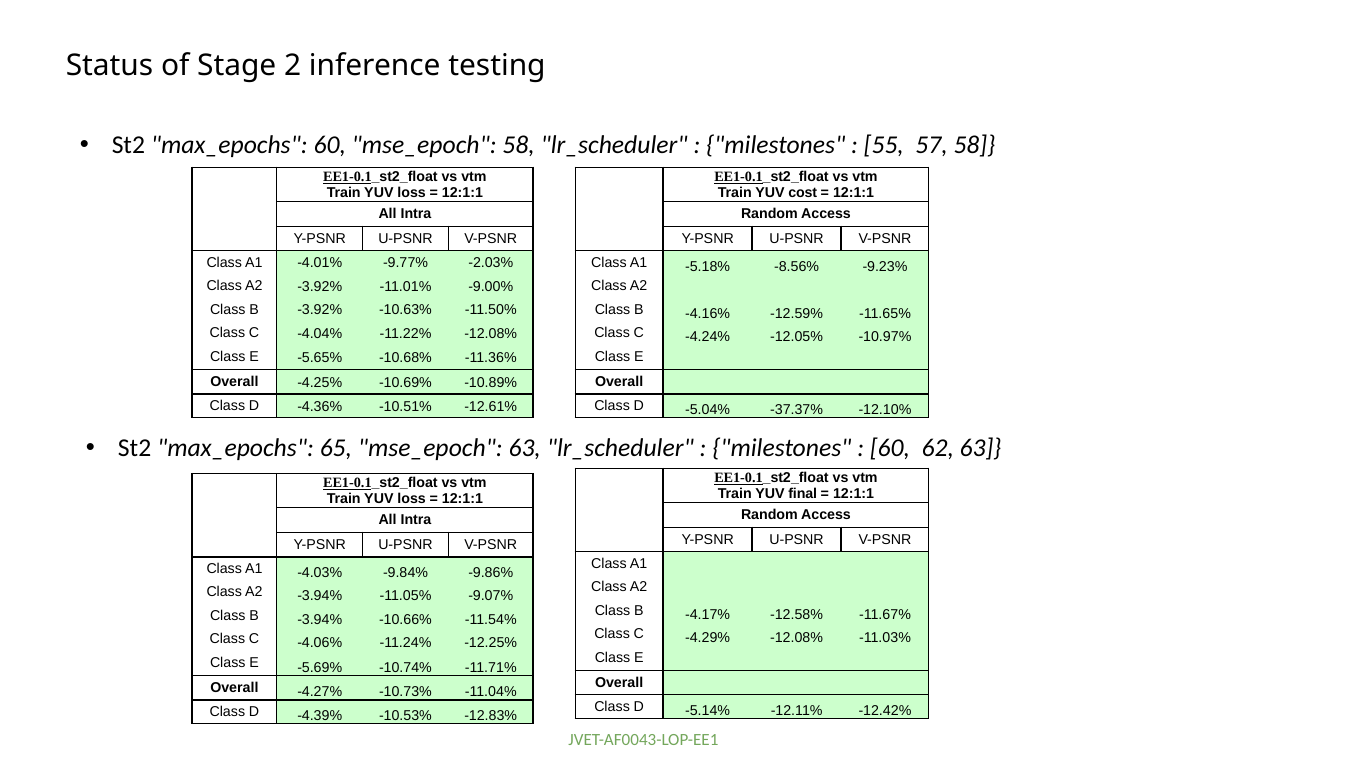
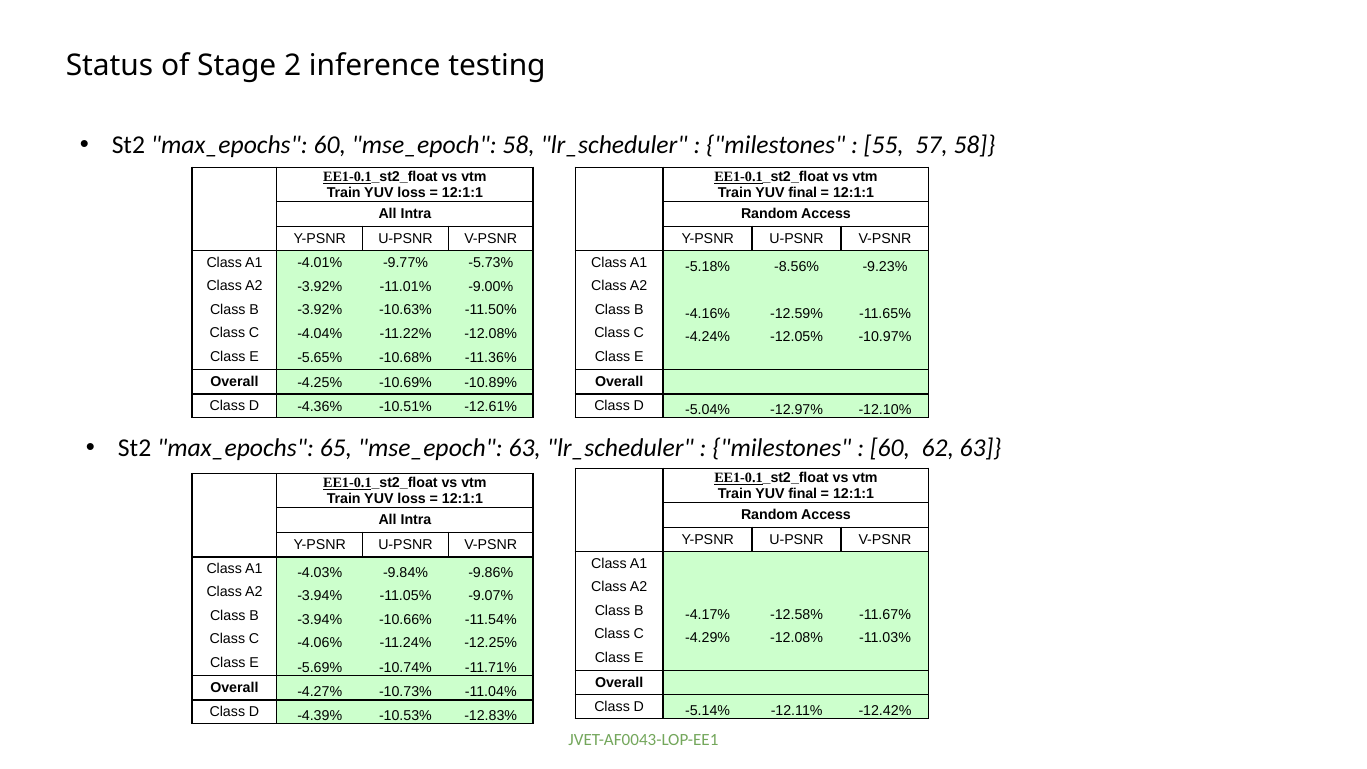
cost: cost -> final (803, 193)
-2.03%: -2.03% -> -5.73% (491, 263)
-37.37%: -37.37% -> -12.97% (797, 410)
